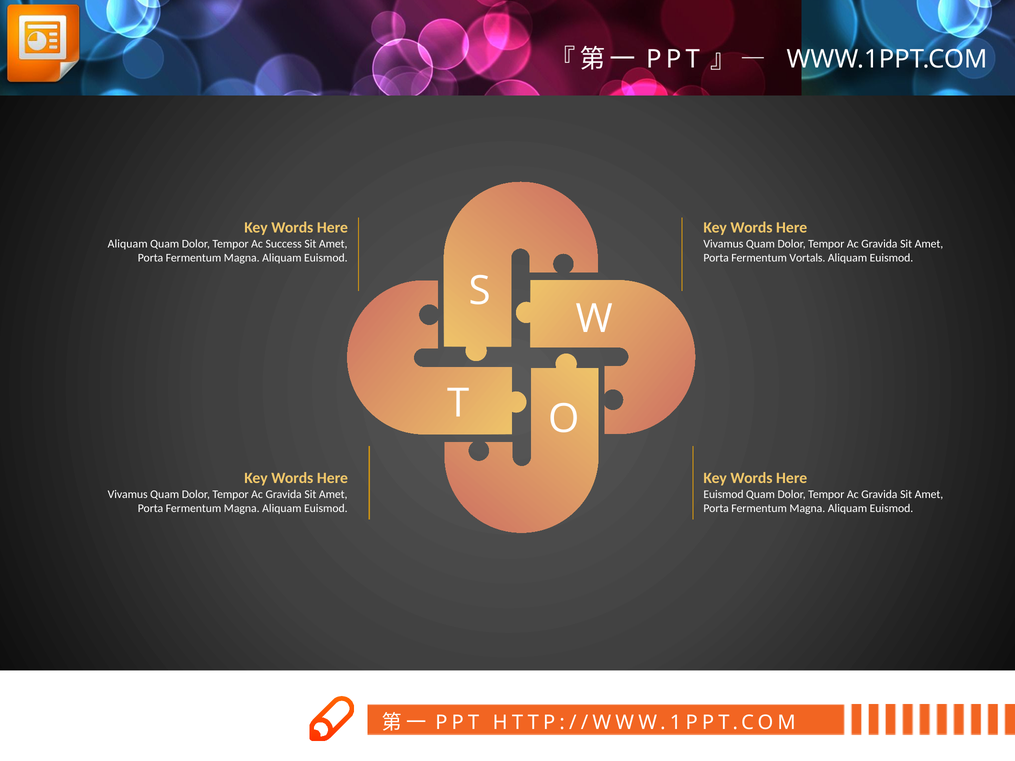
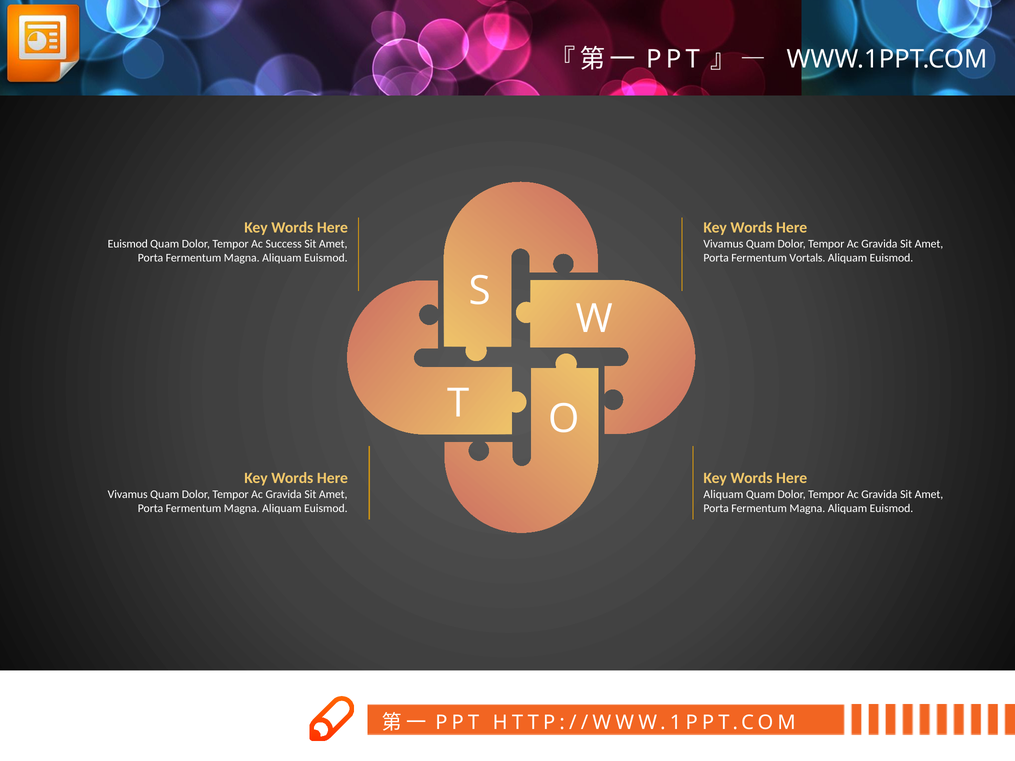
Aliquam: Aliquam -> Euismod (128, 244)
Euismod: Euismod -> Aliquam (723, 494)
